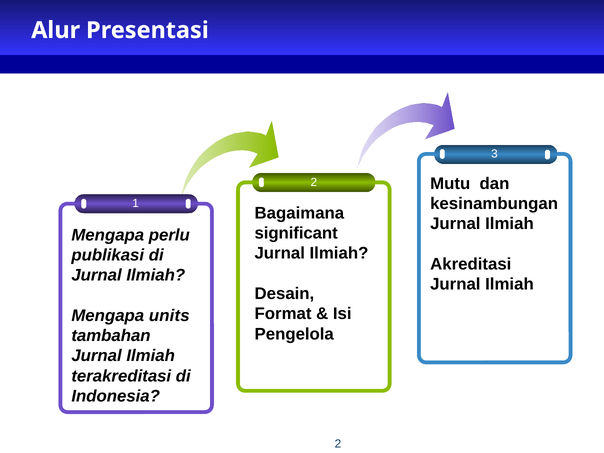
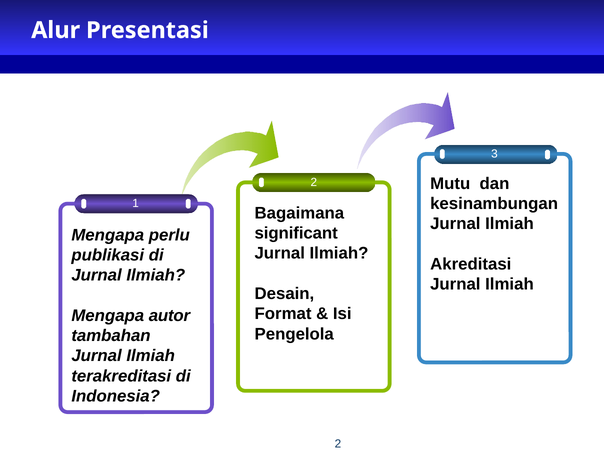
units: units -> autor (169, 316)
